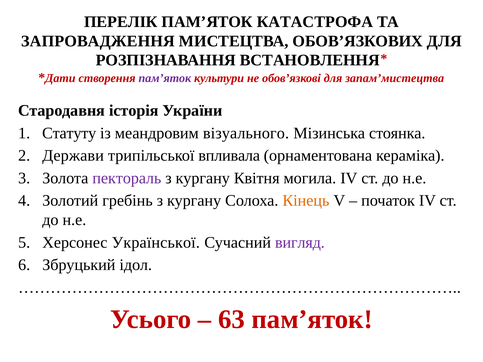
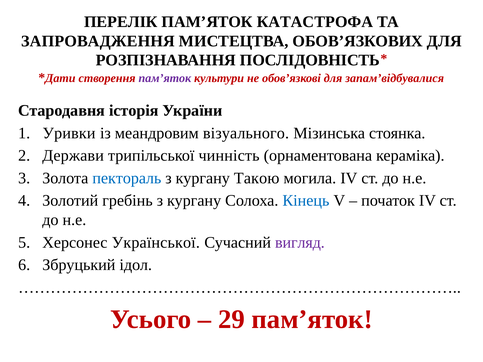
ВСТАНОВЛЕННЯ: ВСТАНОВЛЕННЯ -> ПОСЛІДОВНІСТЬ (310, 60)
запам’мистецтва: запам’мистецтва -> запам’відбувалися (395, 78)
Статуту: Статуту -> Уривки (69, 133)
впливала: впливала -> чинність (229, 156)
пектораль colour: purple -> blue (127, 178)
Квітня: Квітня -> Такою (257, 178)
Кінець colour: orange -> blue (306, 201)
63: 63 -> 29 (231, 320)
